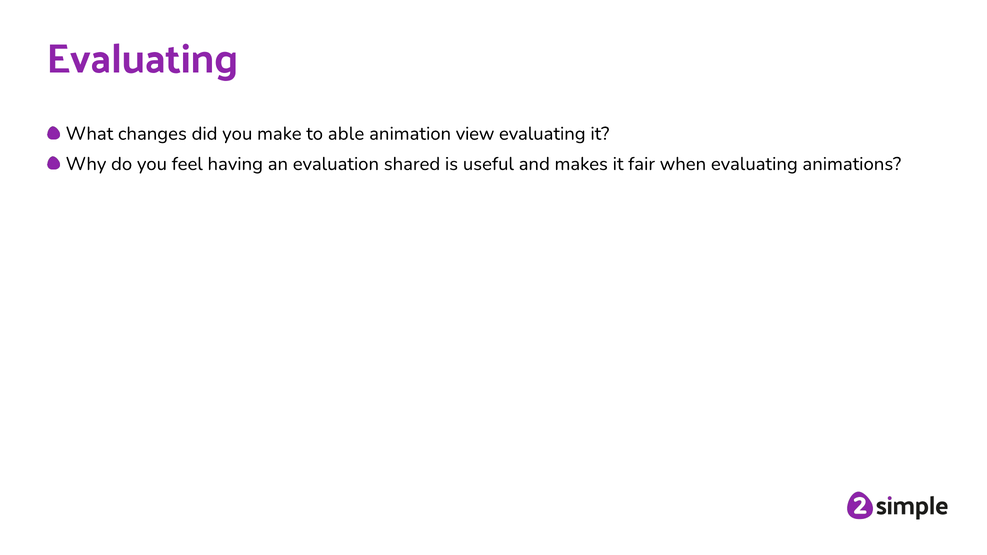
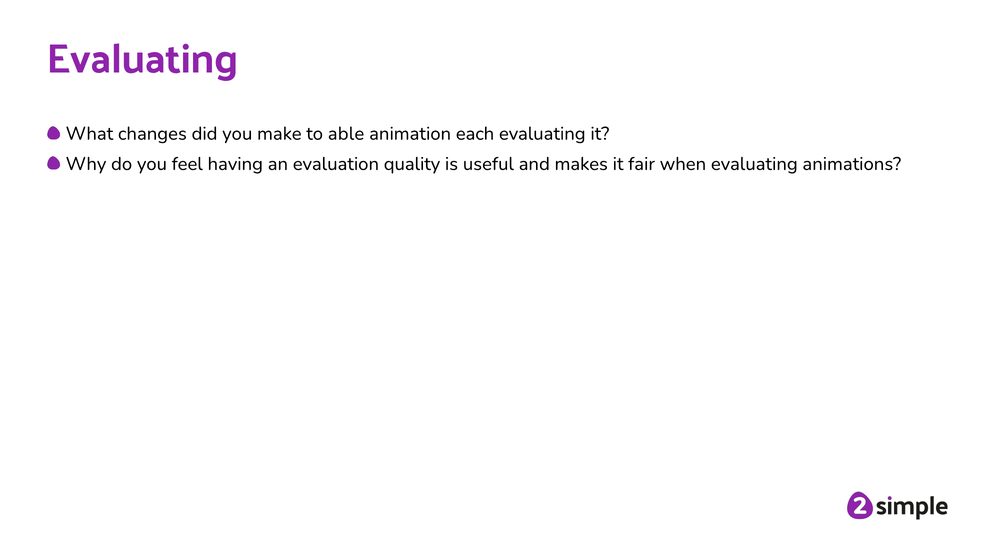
view: view -> each (475, 134)
shared: shared -> quality (412, 164)
